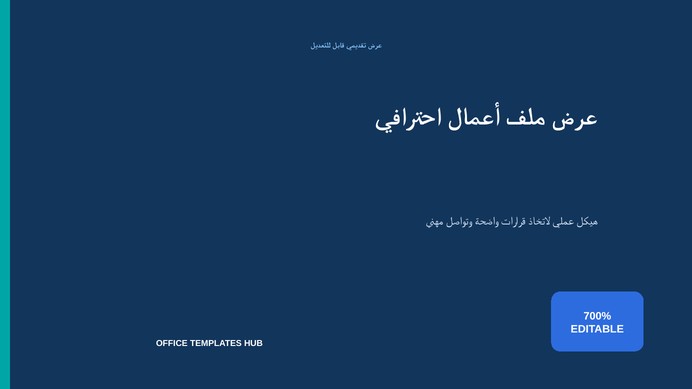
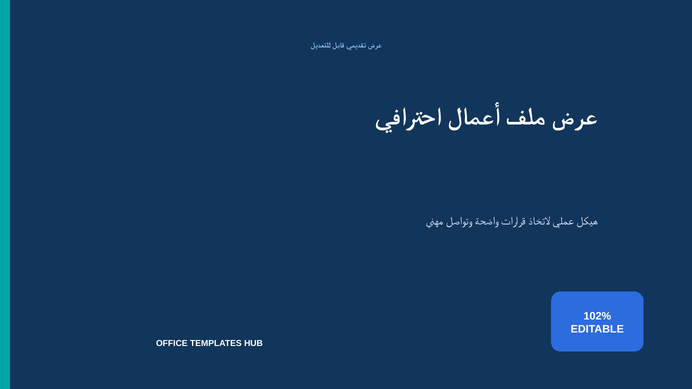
700%: 700% -> 102% (597, 316)
